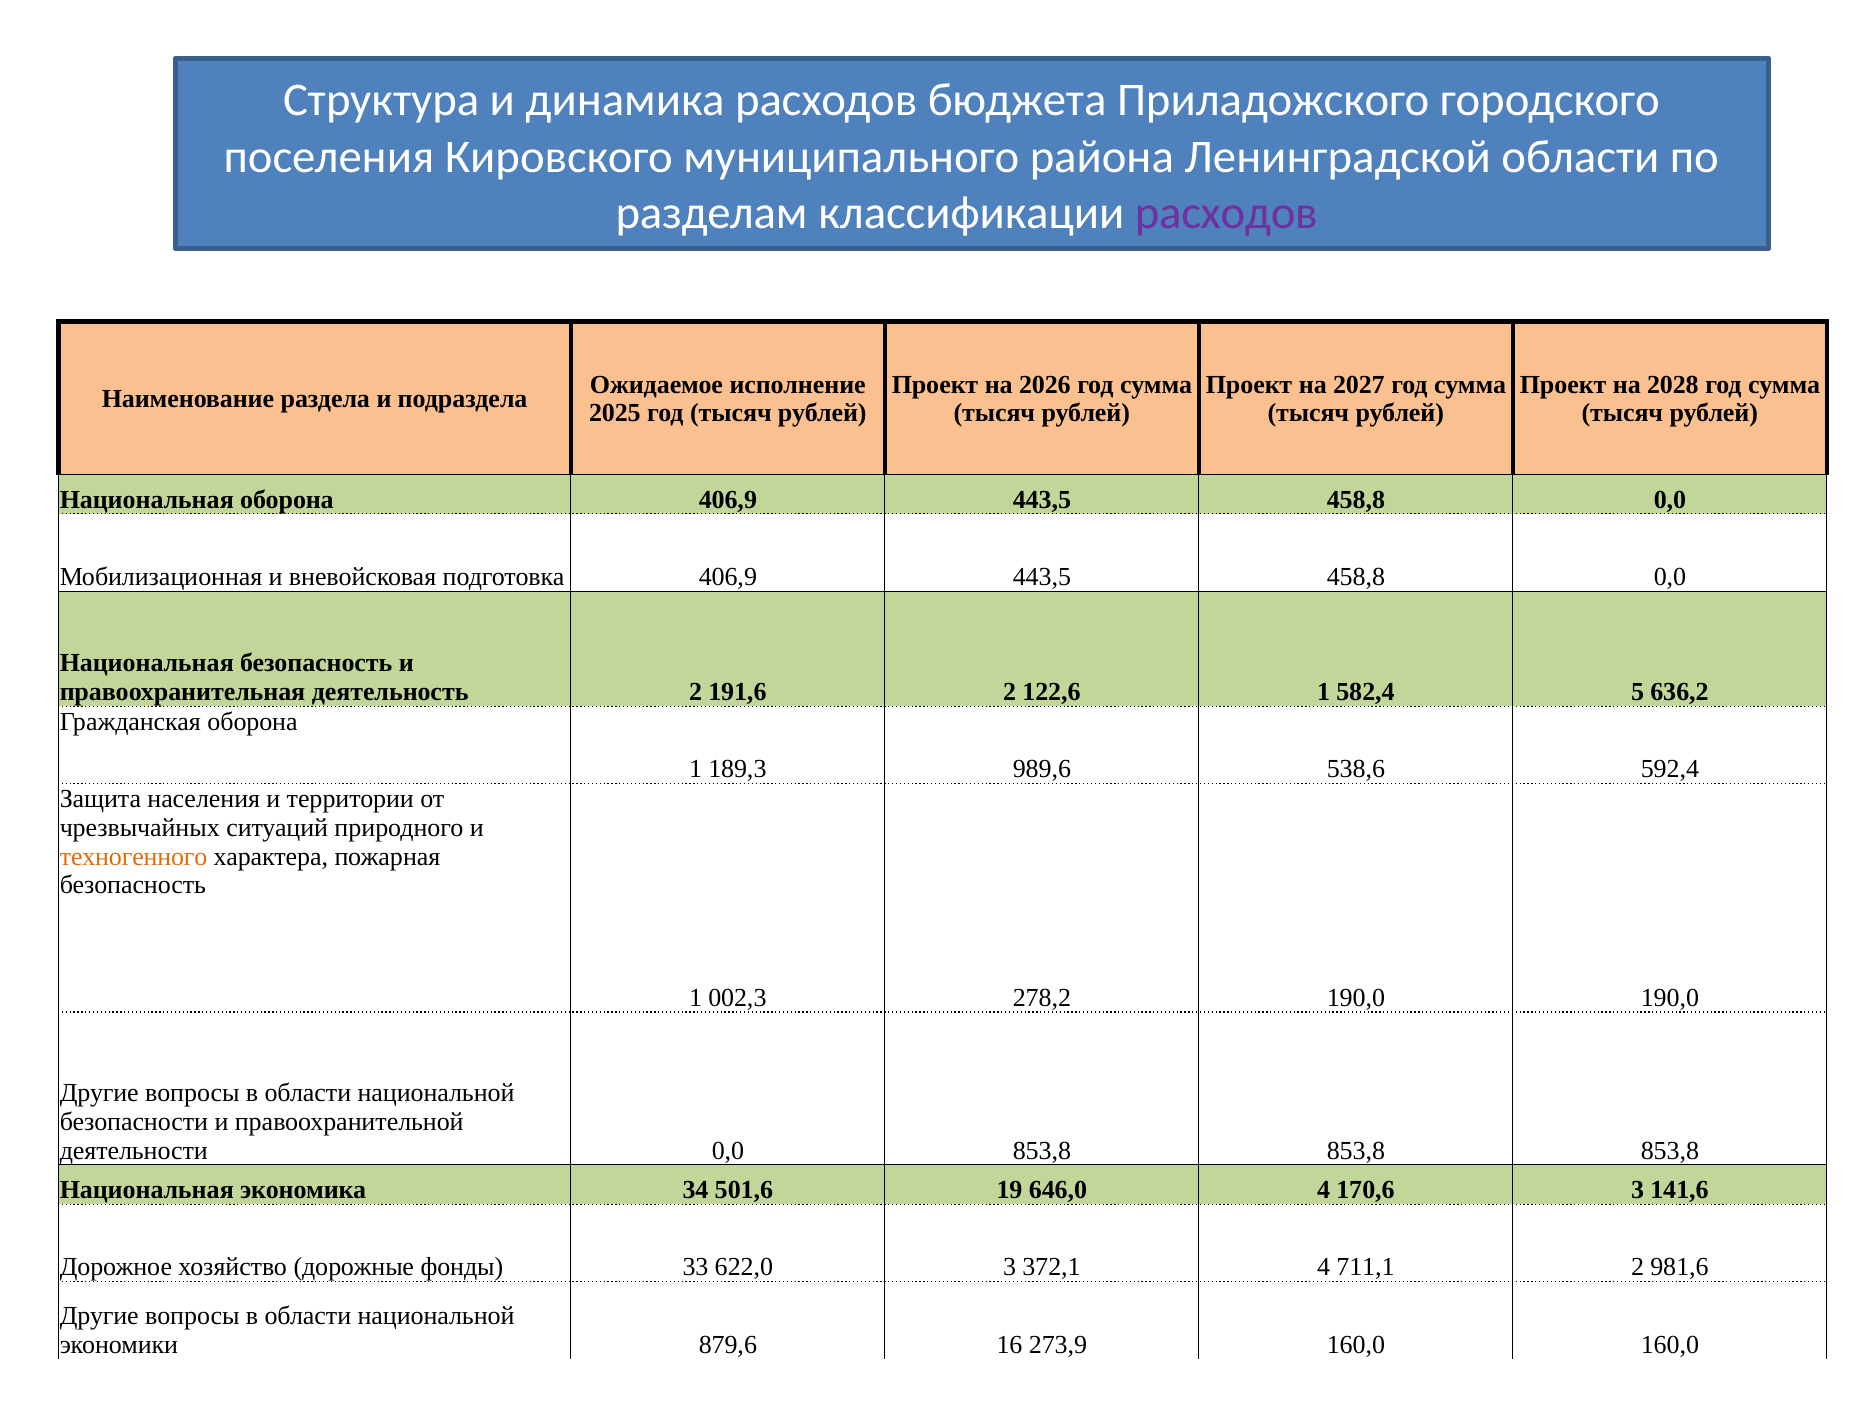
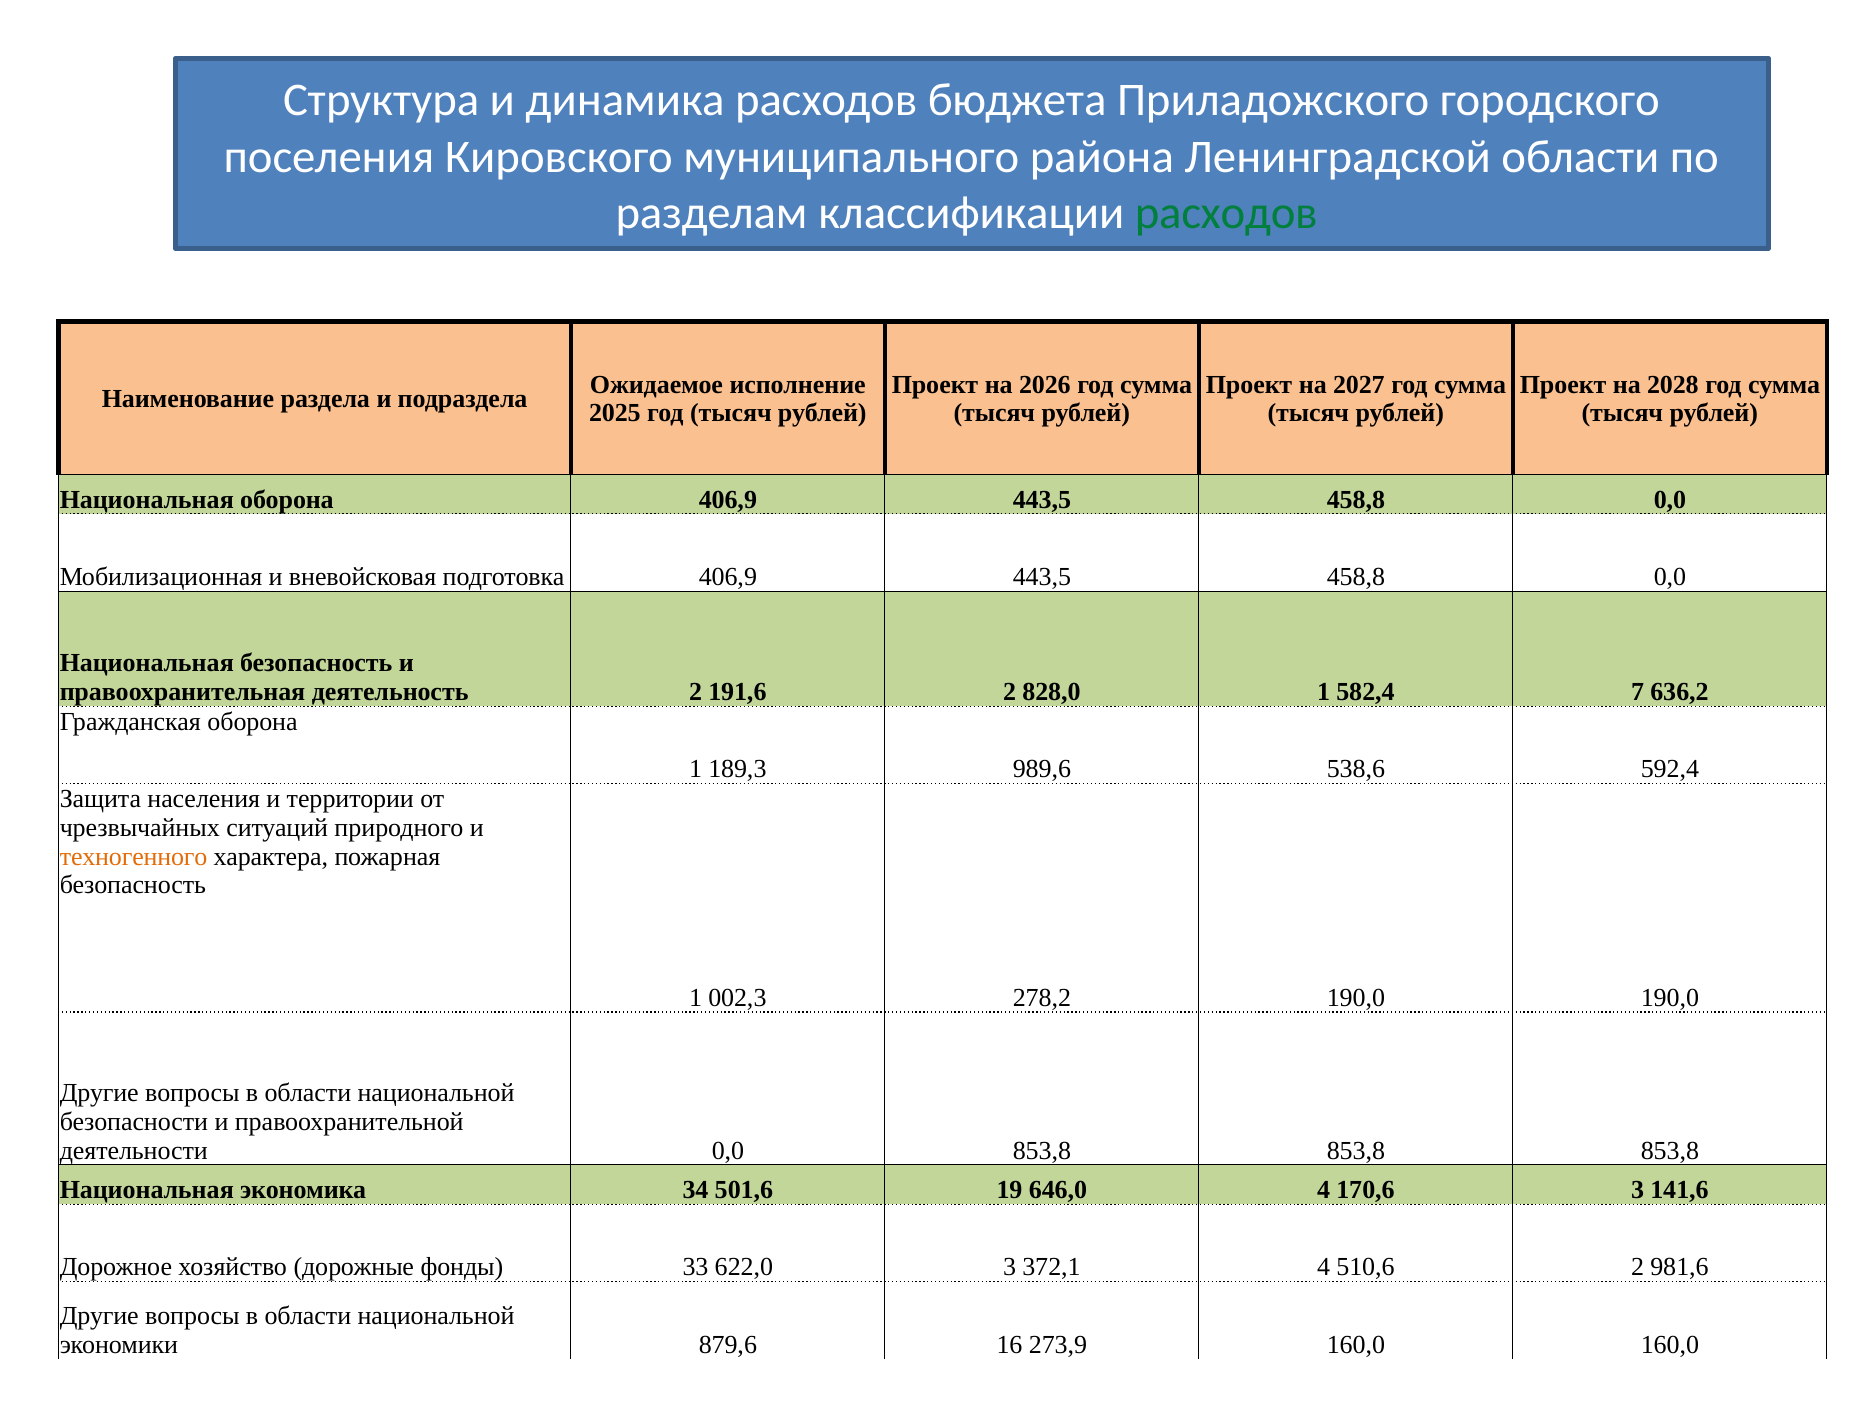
расходов colour: purple -> green (1226, 213)
122,6: 122,6 -> 828,0 (1051, 692)
5: 5 -> 7 (1638, 692)
711,1: 711,1 -> 510,6 (1365, 1268)
